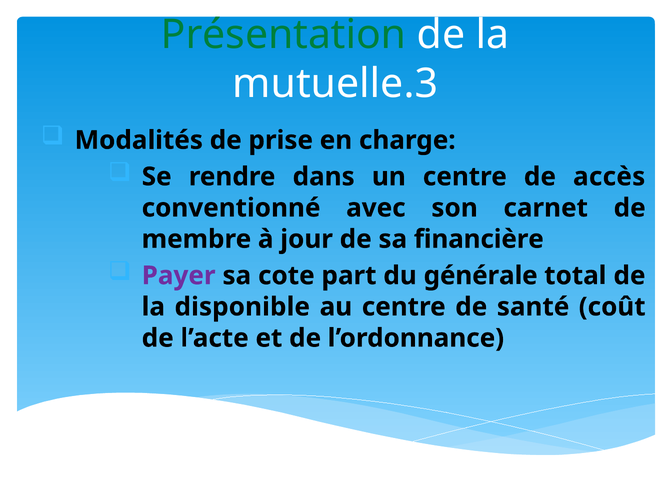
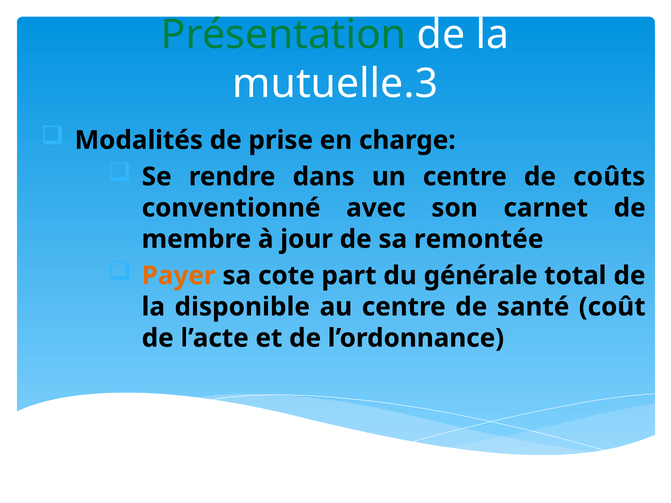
accès: accès -> coûts (609, 177)
financière: financière -> remontée (479, 239)
Payer colour: purple -> orange (179, 276)
